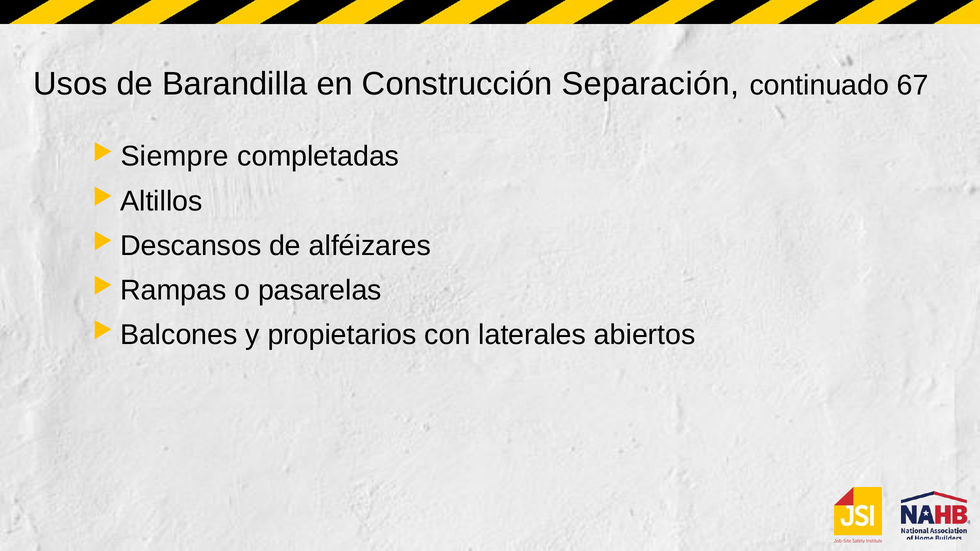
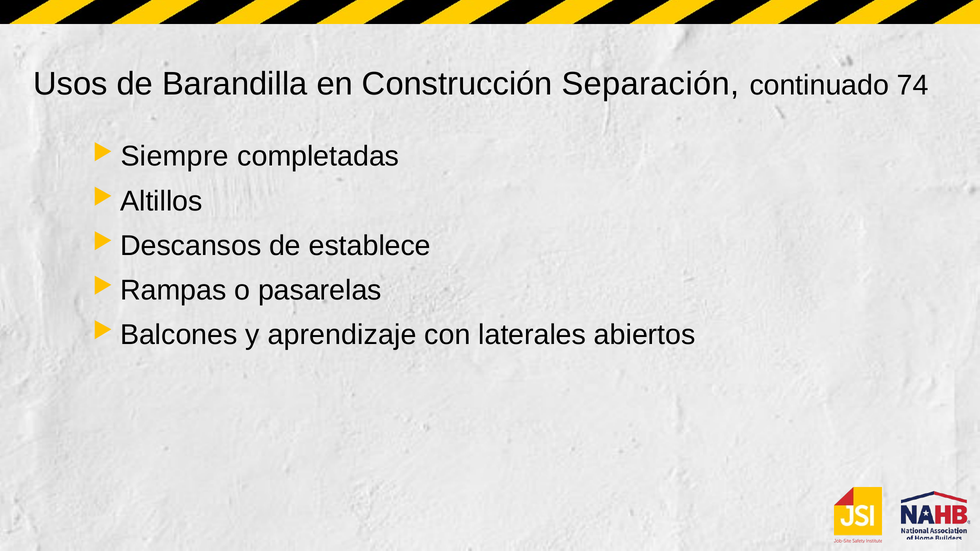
67: 67 -> 74 (913, 85)
alféizares: alféizares -> establece (370, 246)
propietarios: propietarios -> aprendizaje (342, 335)
